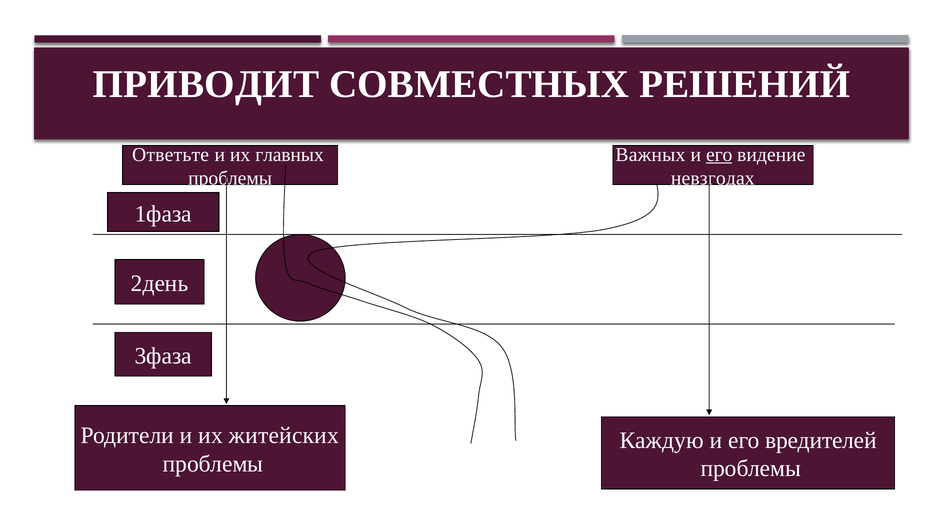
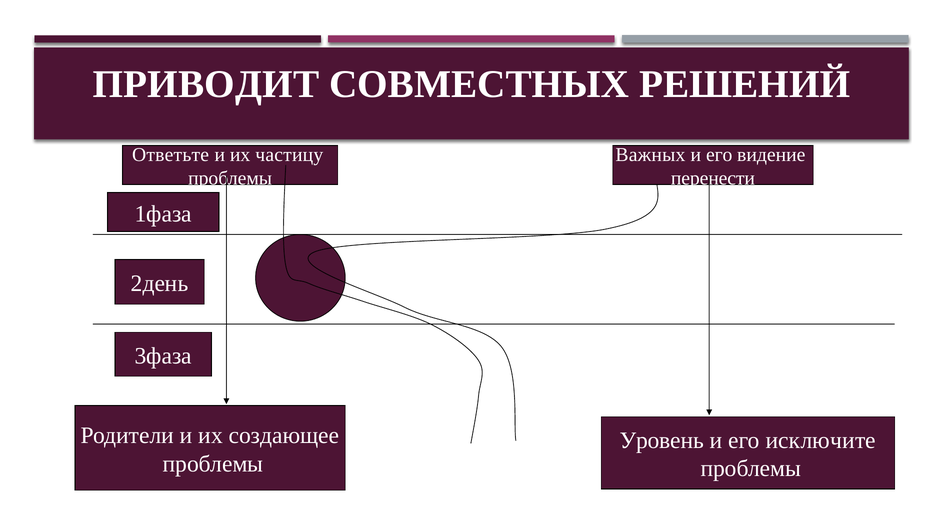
главных: главных -> частицу (289, 155)
его underline: present -> none (719, 155)
невзгодах: невзгодах -> перенести (713, 178)
житейских: житейских -> создающее (284, 436)
Каждую: Каждую -> Уровень (662, 441)
вредителей: вредителей -> исключите (821, 441)
